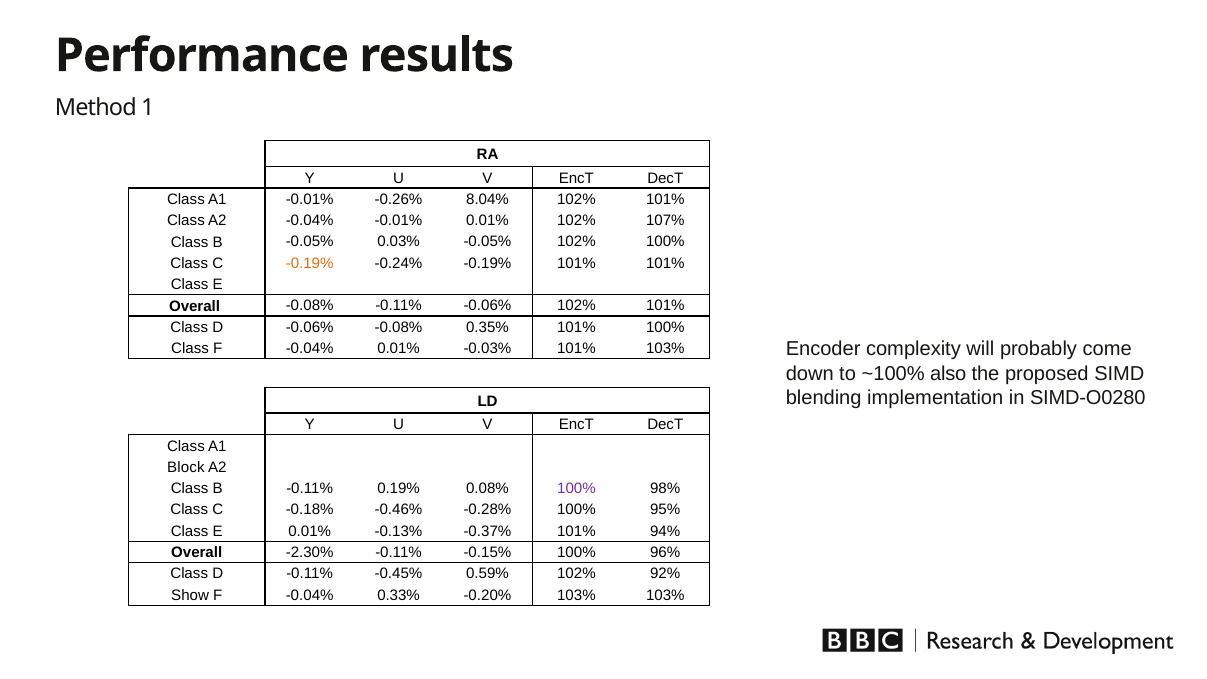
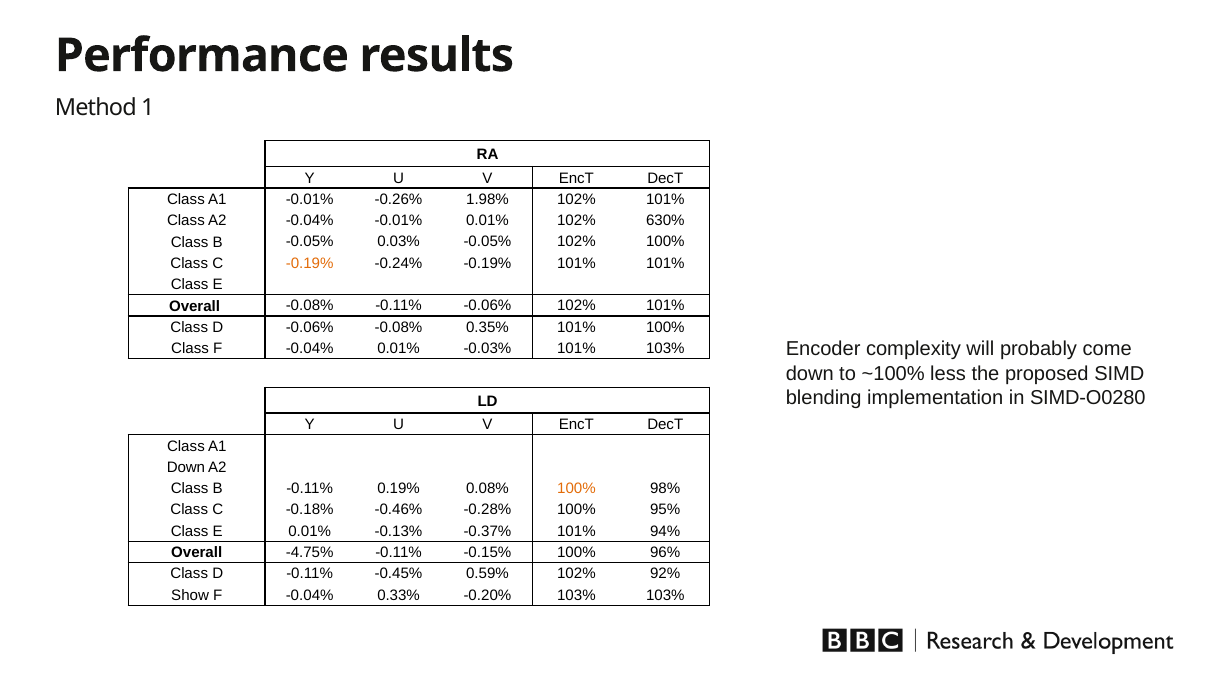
8.04%: 8.04% -> 1.98% (488, 199)
107%: 107% -> 630% (665, 221)
also: also -> less (948, 373)
Block: Block -> Down (186, 467)
100% colour: purple -> orange (576, 489)
-2.30%: -2.30% -> -4.75% (310, 553)
